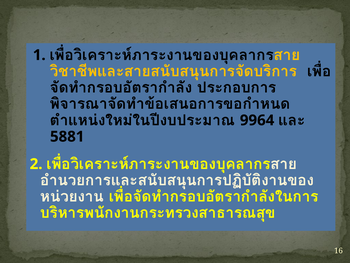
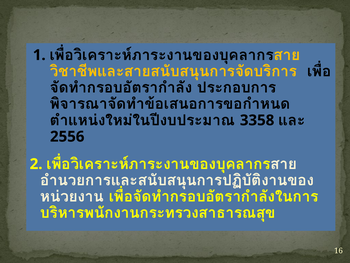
9964: 9964 -> 3358 (257, 120)
5881: 5881 -> 2556 (67, 136)
